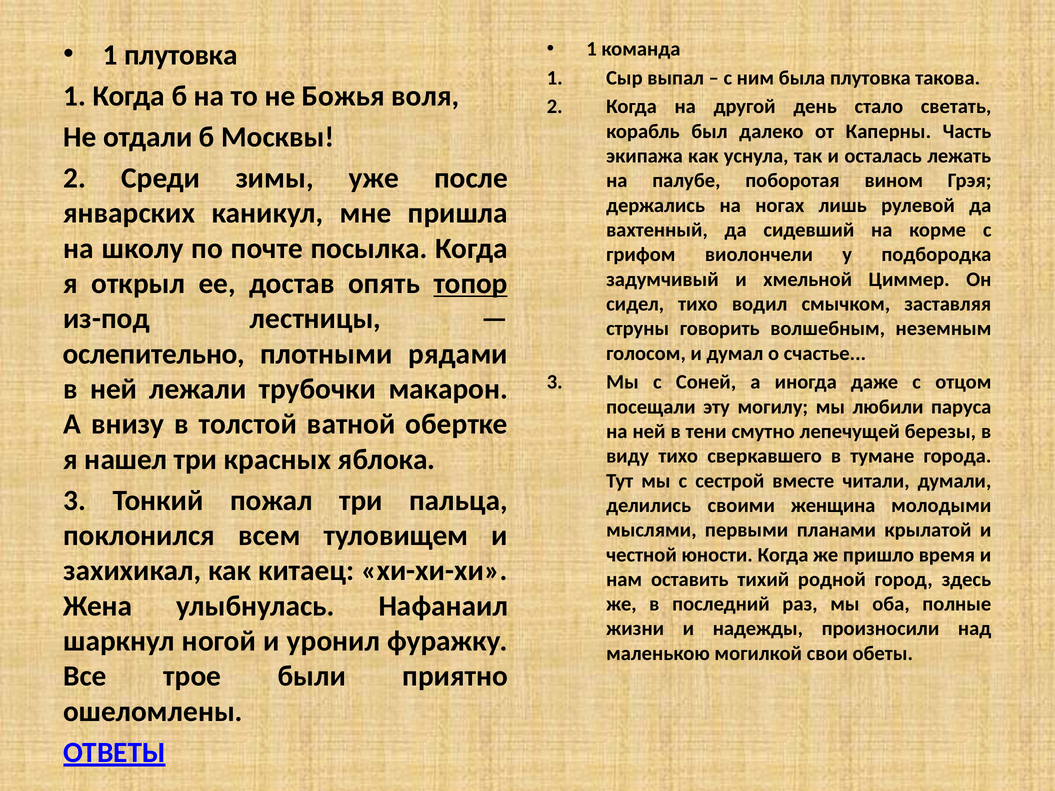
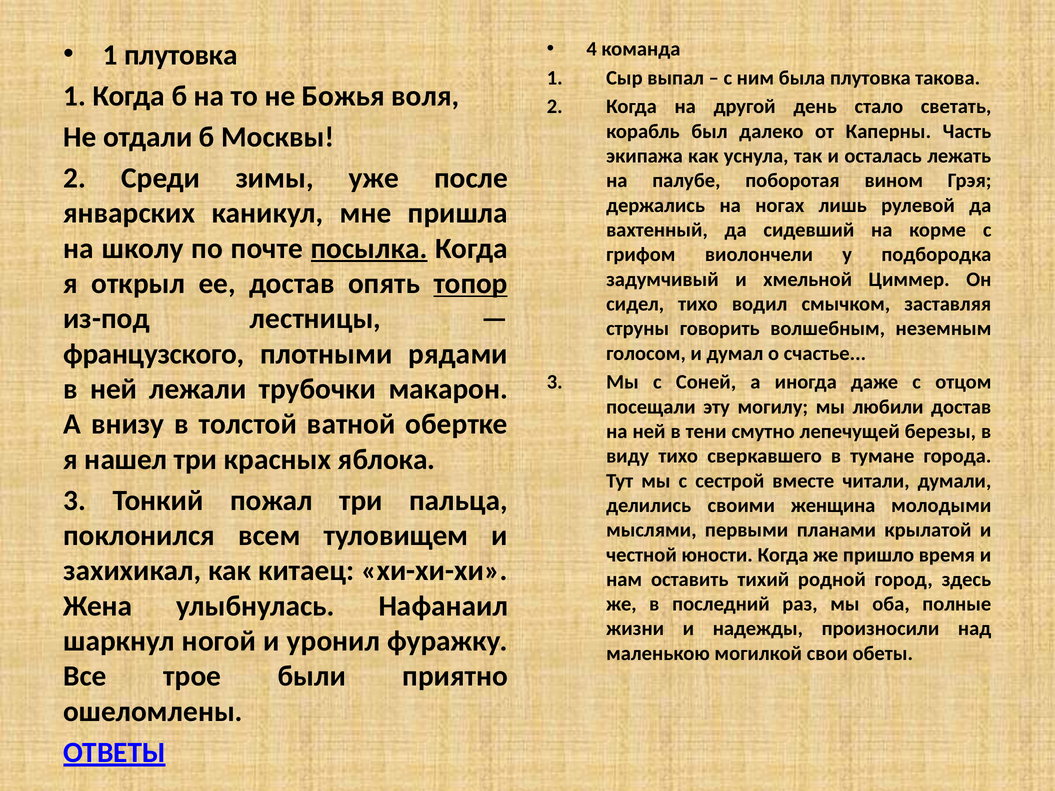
1: 1 -> 4 (592, 49)
посылка underline: none -> present (369, 248)
ослепительно: ослепительно -> французского (154, 354)
любили паруса: паруса -> достав (961, 407)
